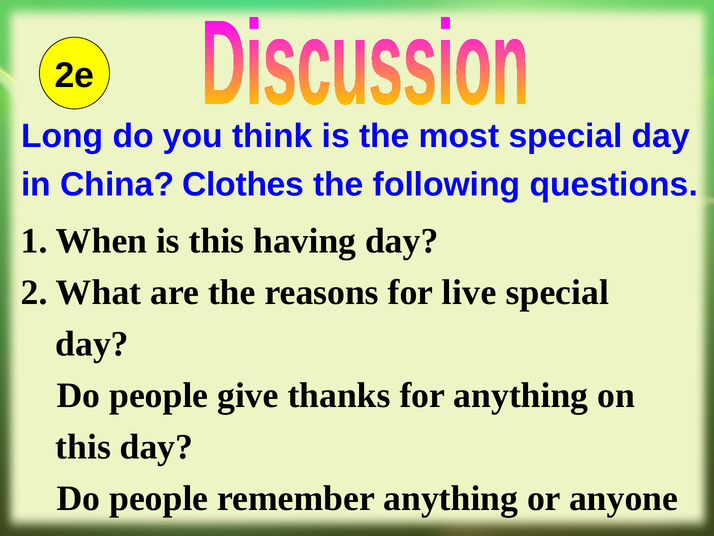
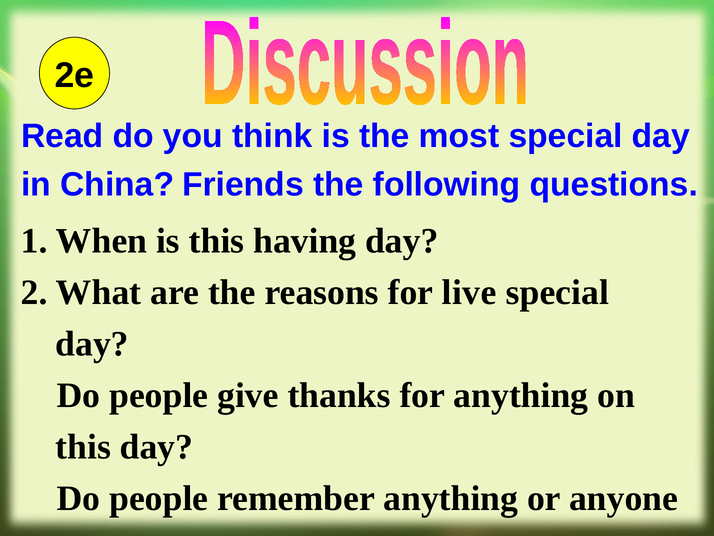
Long: Long -> Read (62, 136)
Clothes: Clothes -> Friends (243, 184)
